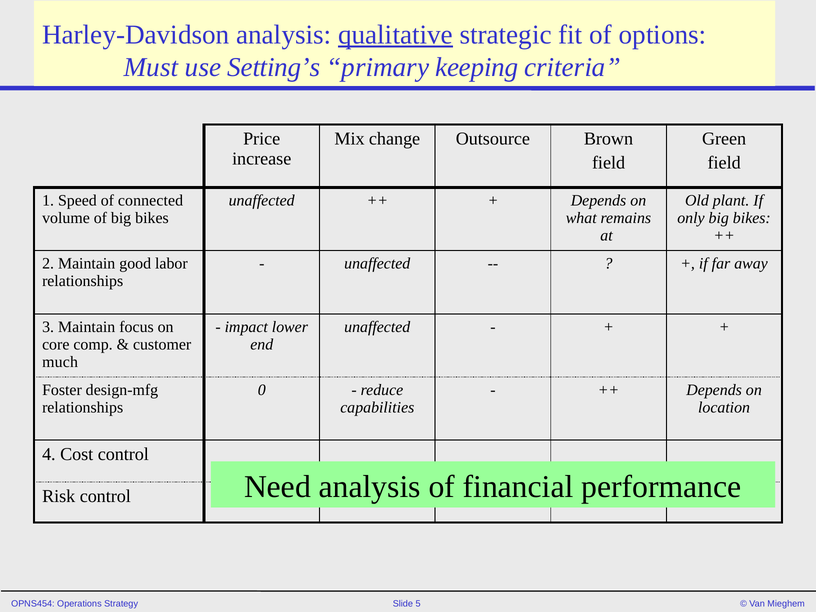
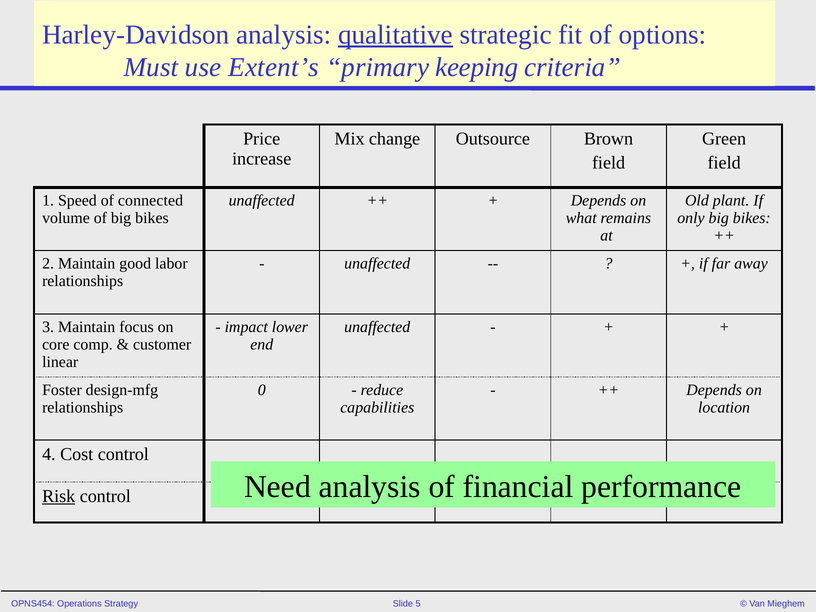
Setting’s: Setting’s -> Extent’s (274, 67)
much: much -> linear (60, 362)
Risk underline: none -> present (59, 496)
